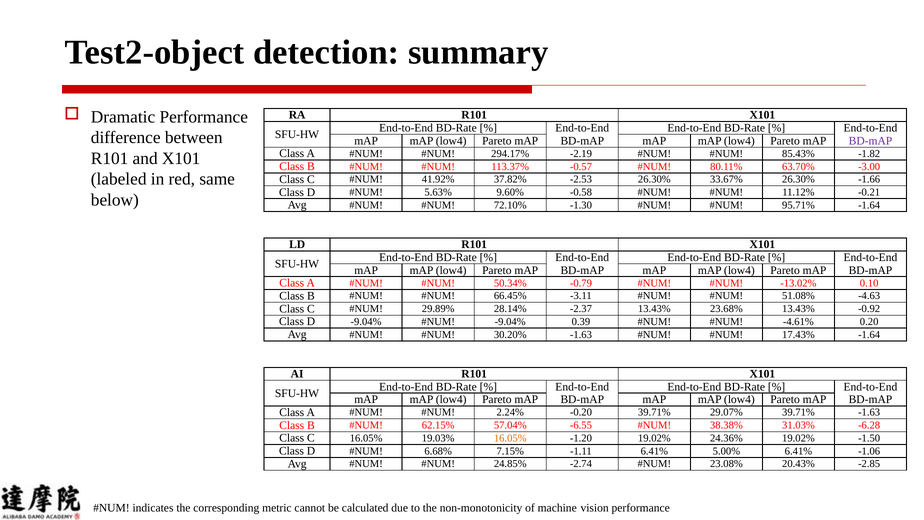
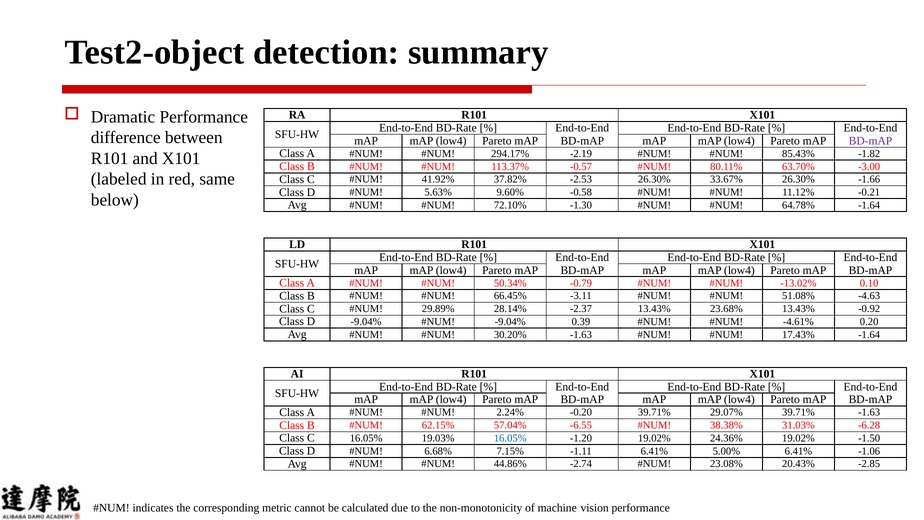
95.71%: 95.71% -> 64.78% (798, 205)
16.05% colour: orange -> blue (510, 438)
24.85%: 24.85% -> 44.86% (510, 464)
